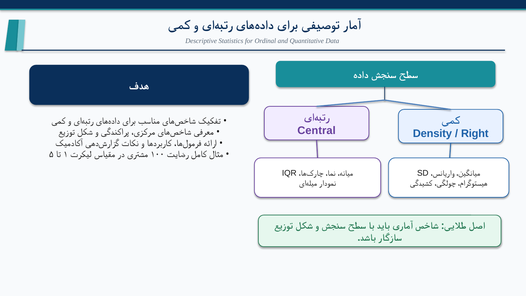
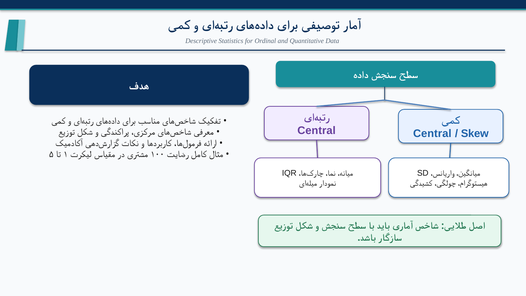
Density: Density -> Central (432, 133)
Right: Right -> Skew (475, 133)
